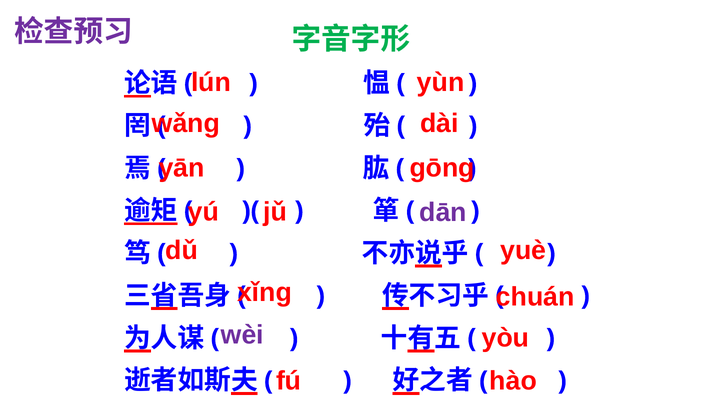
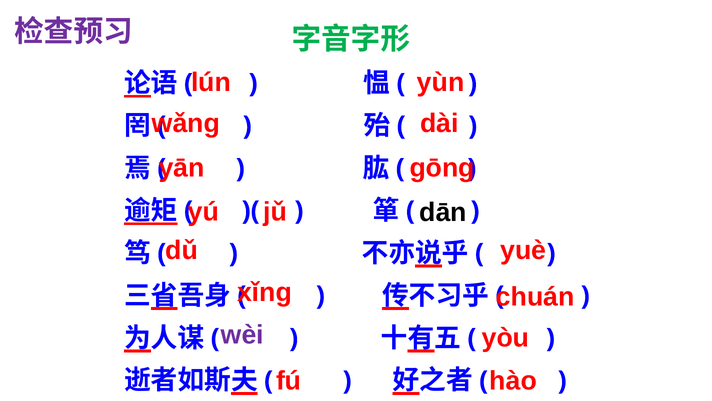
dān colour: purple -> black (443, 212)
